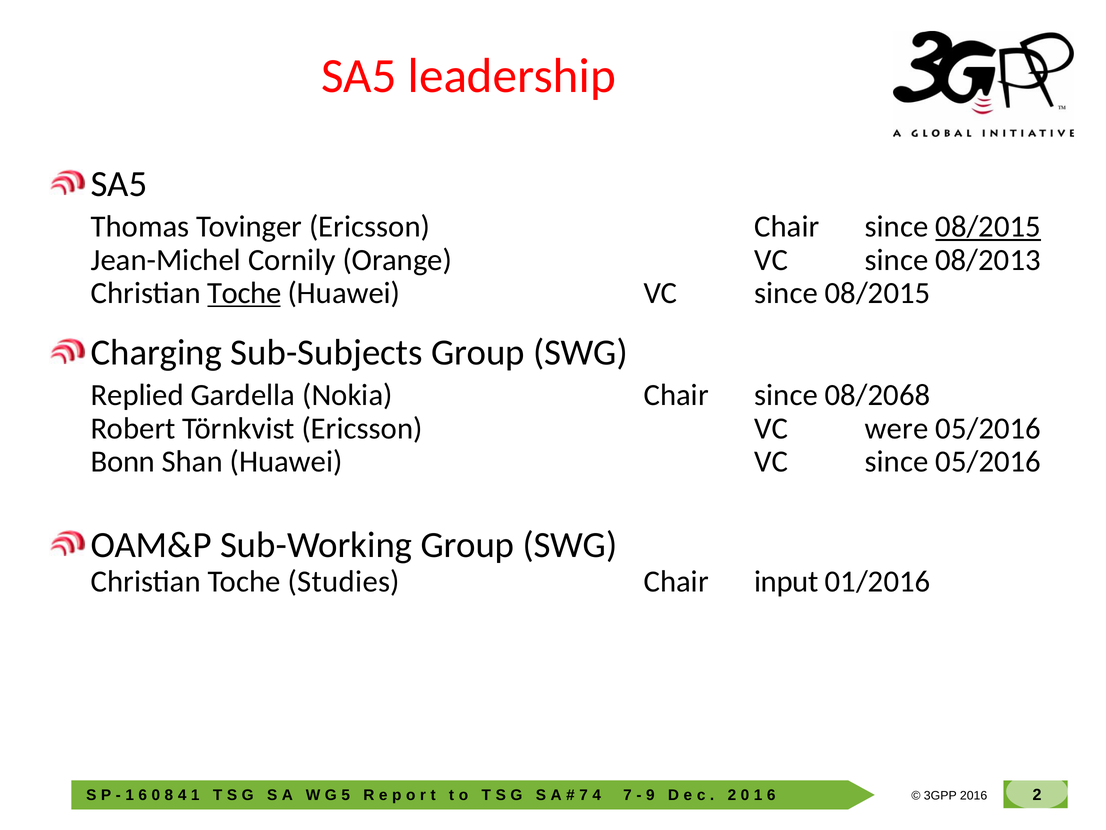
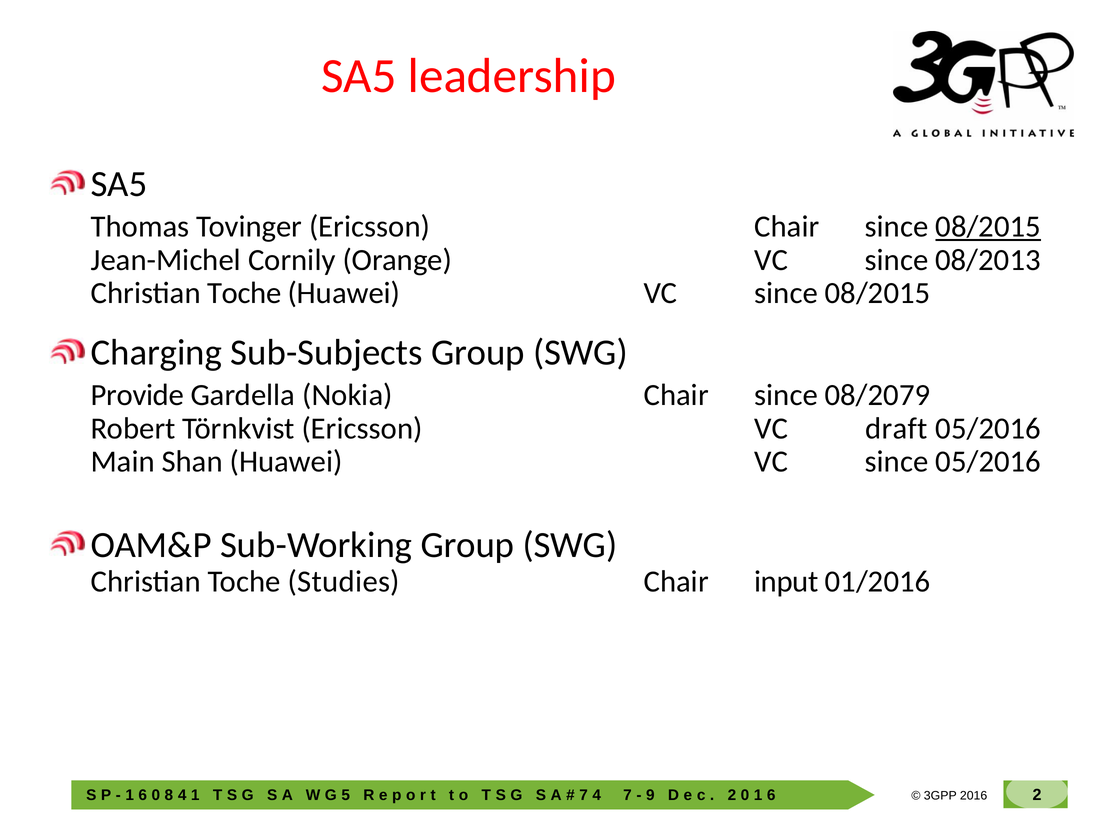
Toche underline: present -> none (244, 293)
Replied: Replied -> Provide (137, 395)
08/2068: 08/2068 -> 08/2079 (878, 395)
were: were -> draft (897, 428)
Bonn: Bonn -> Main (123, 461)
